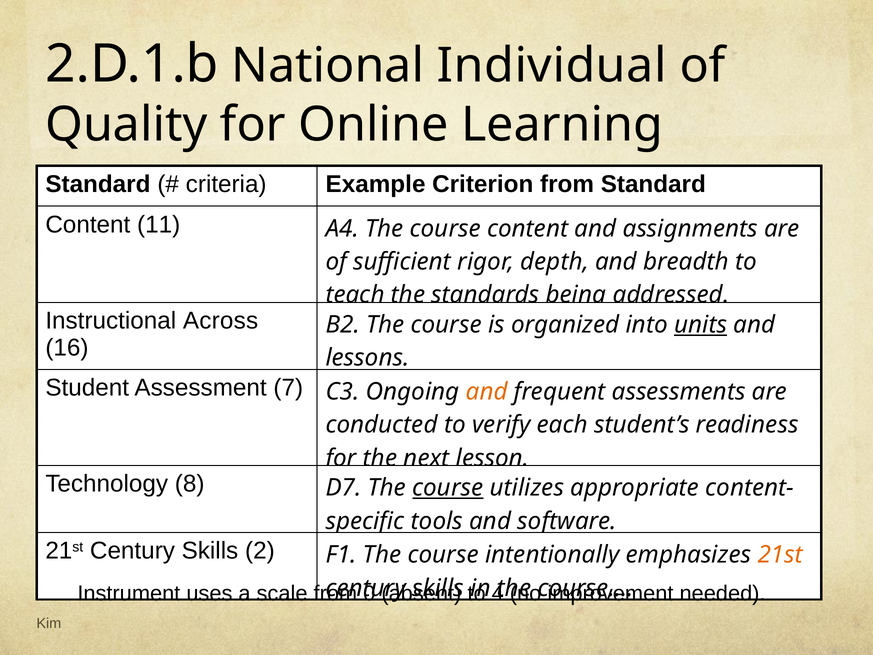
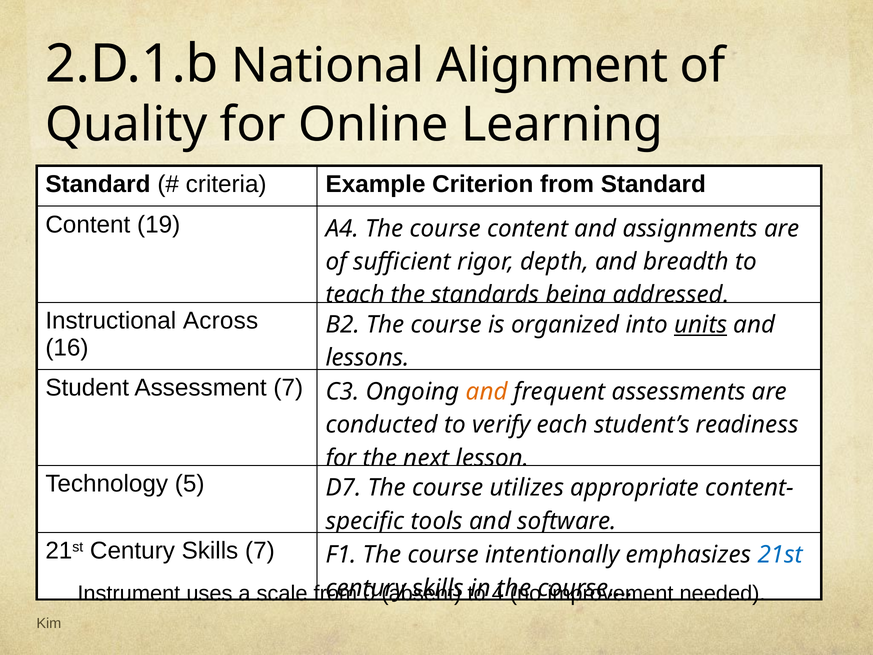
Individual: Individual -> Alignment (552, 66)
11: 11 -> 19 (159, 224)
8: 8 -> 5 (190, 484)
course underline: present -> none (448, 488)
Skills 2: 2 -> 7 (260, 551)
21st colour: orange -> blue (780, 555)
